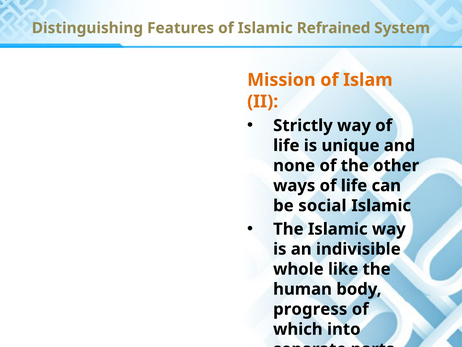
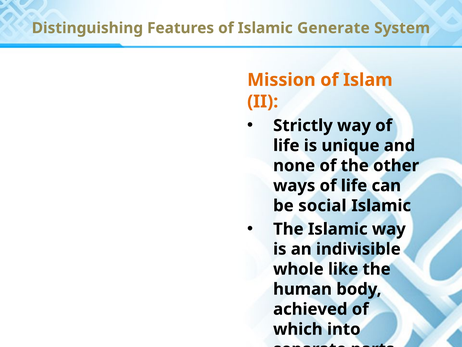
Refrained: Refrained -> Generate (333, 28)
progress: progress -> achieved (310, 309)
